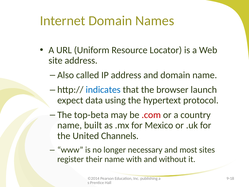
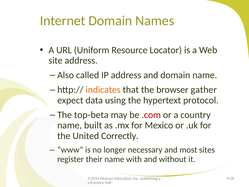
indicates colour: blue -> orange (103, 90)
launch: launch -> gather (204, 90)
Channels: Channels -> Correctly (120, 136)
